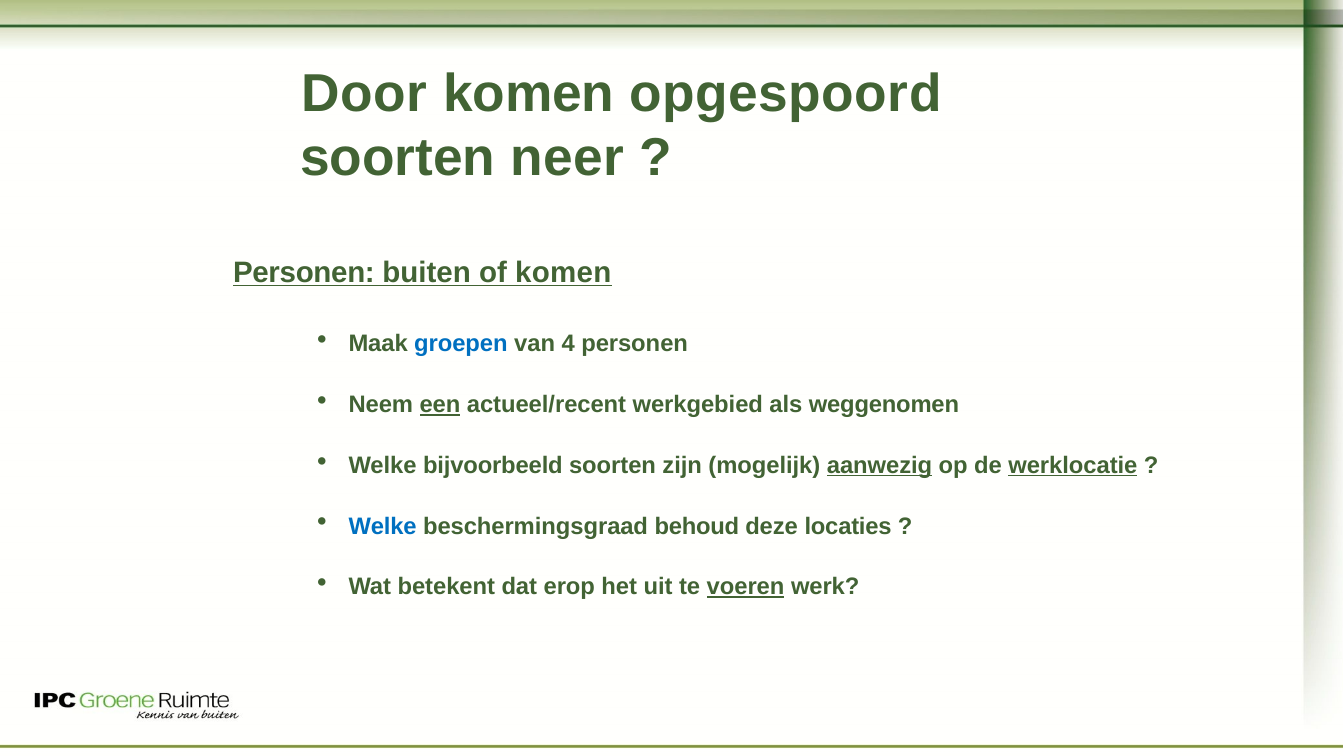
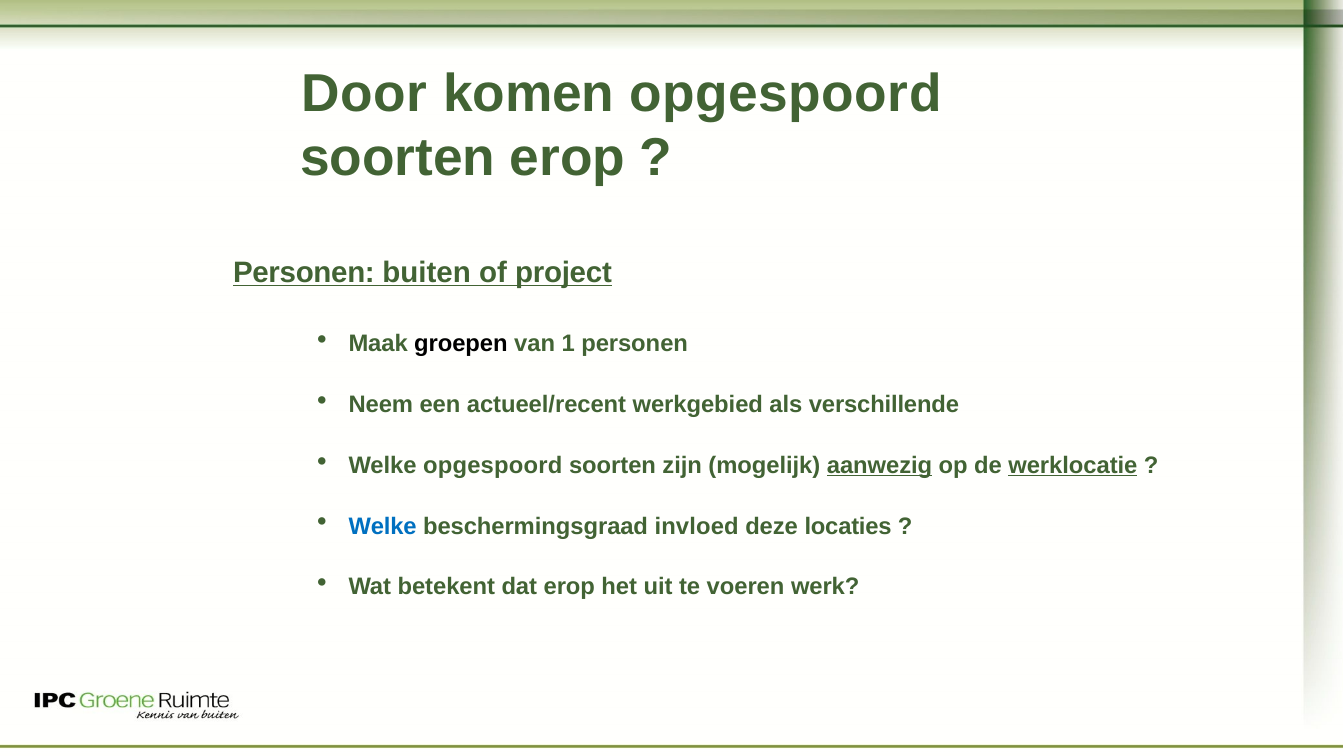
soorten neer: neer -> erop (568, 158)
of komen: komen -> project (563, 272)
groepen colour: blue -> black (461, 344)
4: 4 -> 1 (568, 344)
een underline: present -> none (440, 404)
weggenomen: weggenomen -> verschillende (884, 404)
Welke bijvoorbeeld: bijvoorbeeld -> opgespoord (493, 465)
behoud: behoud -> invloed (697, 526)
voeren underline: present -> none (746, 586)
